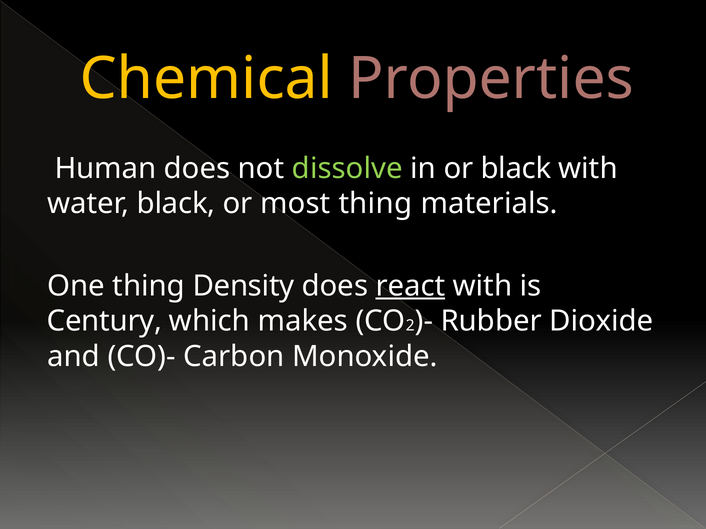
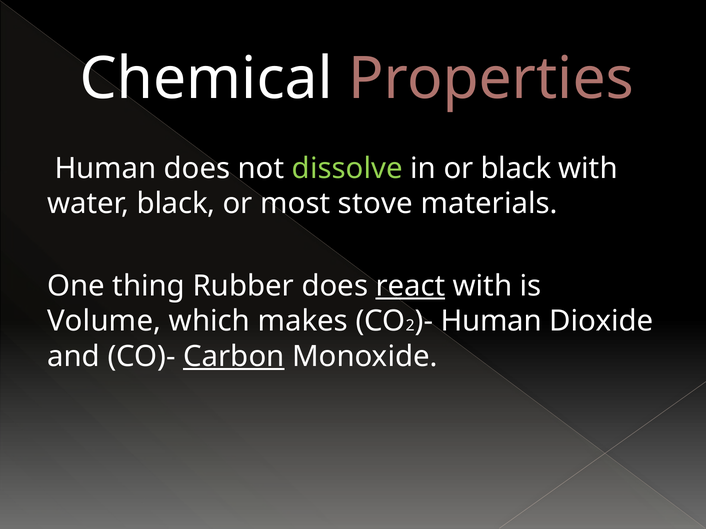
Chemical colour: yellow -> white (206, 79)
most thing: thing -> stove (375, 204)
Density: Density -> Rubber (243, 286)
Century: Century -> Volume (104, 322)
Rubber: Rubber -> Human (491, 322)
Carbon underline: none -> present (234, 357)
